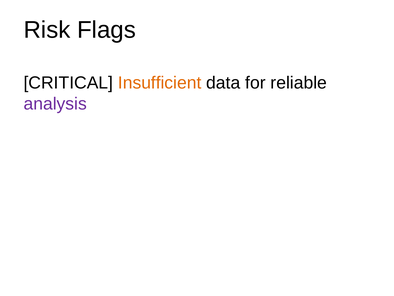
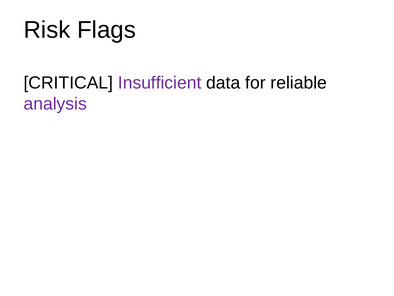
Insufficient colour: orange -> purple (160, 83)
